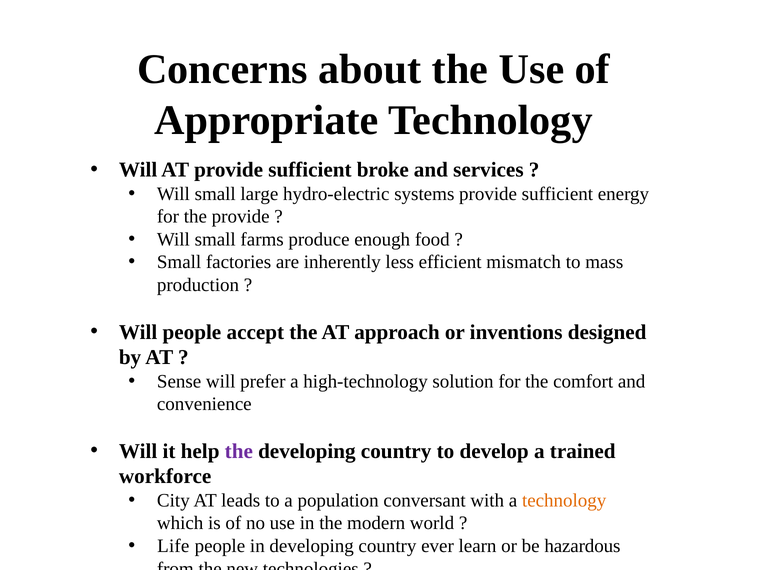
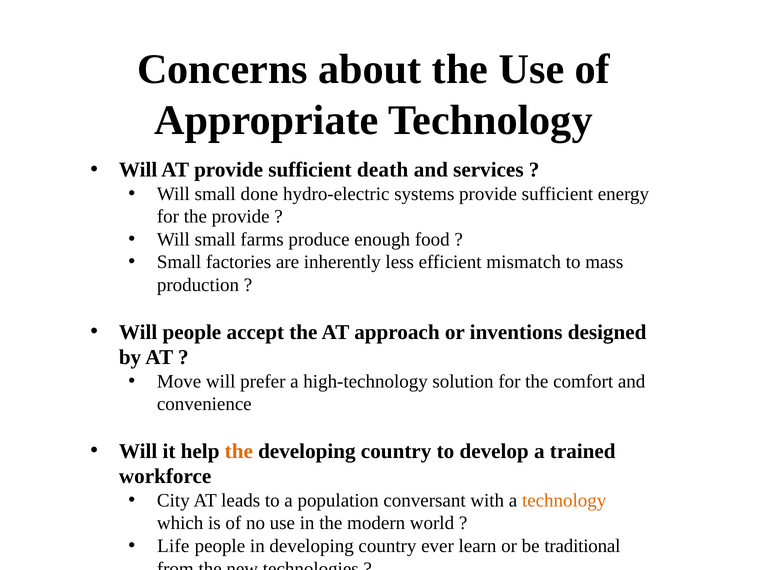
broke: broke -> death (383, 170)
large: large -> done (259, 194)
Sense: Sense -> Move (179, 381)
the colour: purple -> orange (239, 451)
hazardous: hazardous -> traditional (582, 546)
